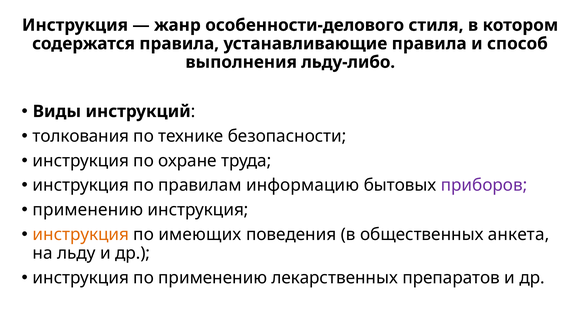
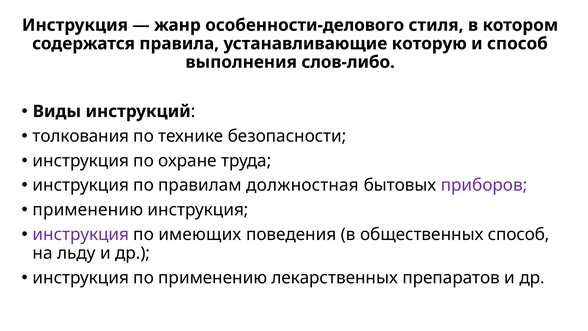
устанавливающие правила: правила -> которую (429, 44)
льду-либо: льду-либо -> слов-либо (348, 62)
информацию: информацию -> должностная (303, 185)
инструкция colour: orange -> purple (81, 234)
общественных анкета: анкета -> способ (519, 234)
